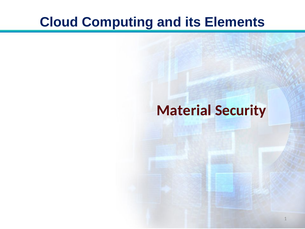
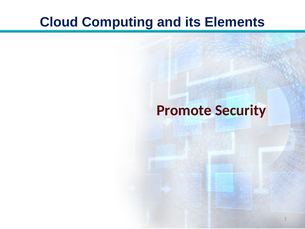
Material: Material -> Promote (184, 110)
